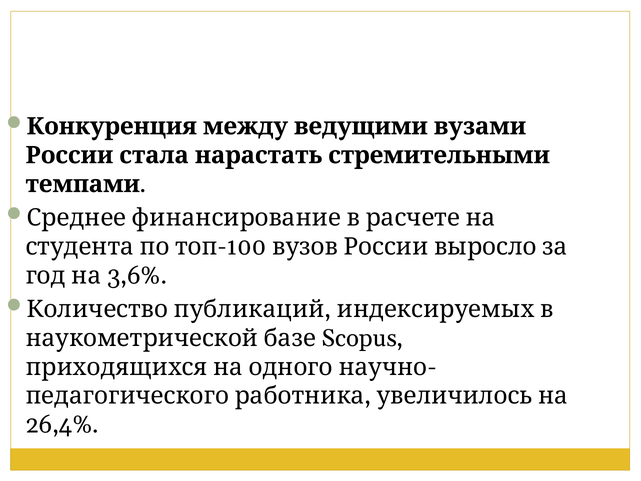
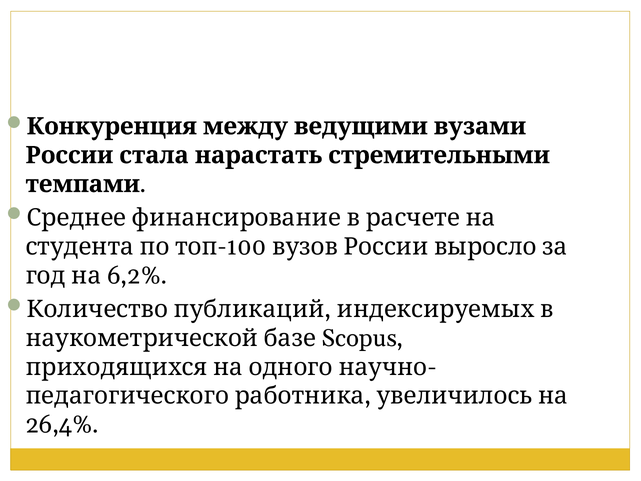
3,6%: 3,6% -> 6,2% (137, 275)
